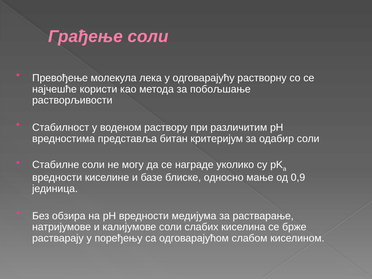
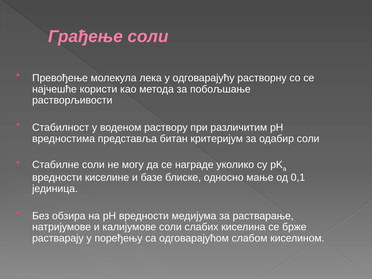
0,9: 0,9 -> 0,1 (298, 178)
